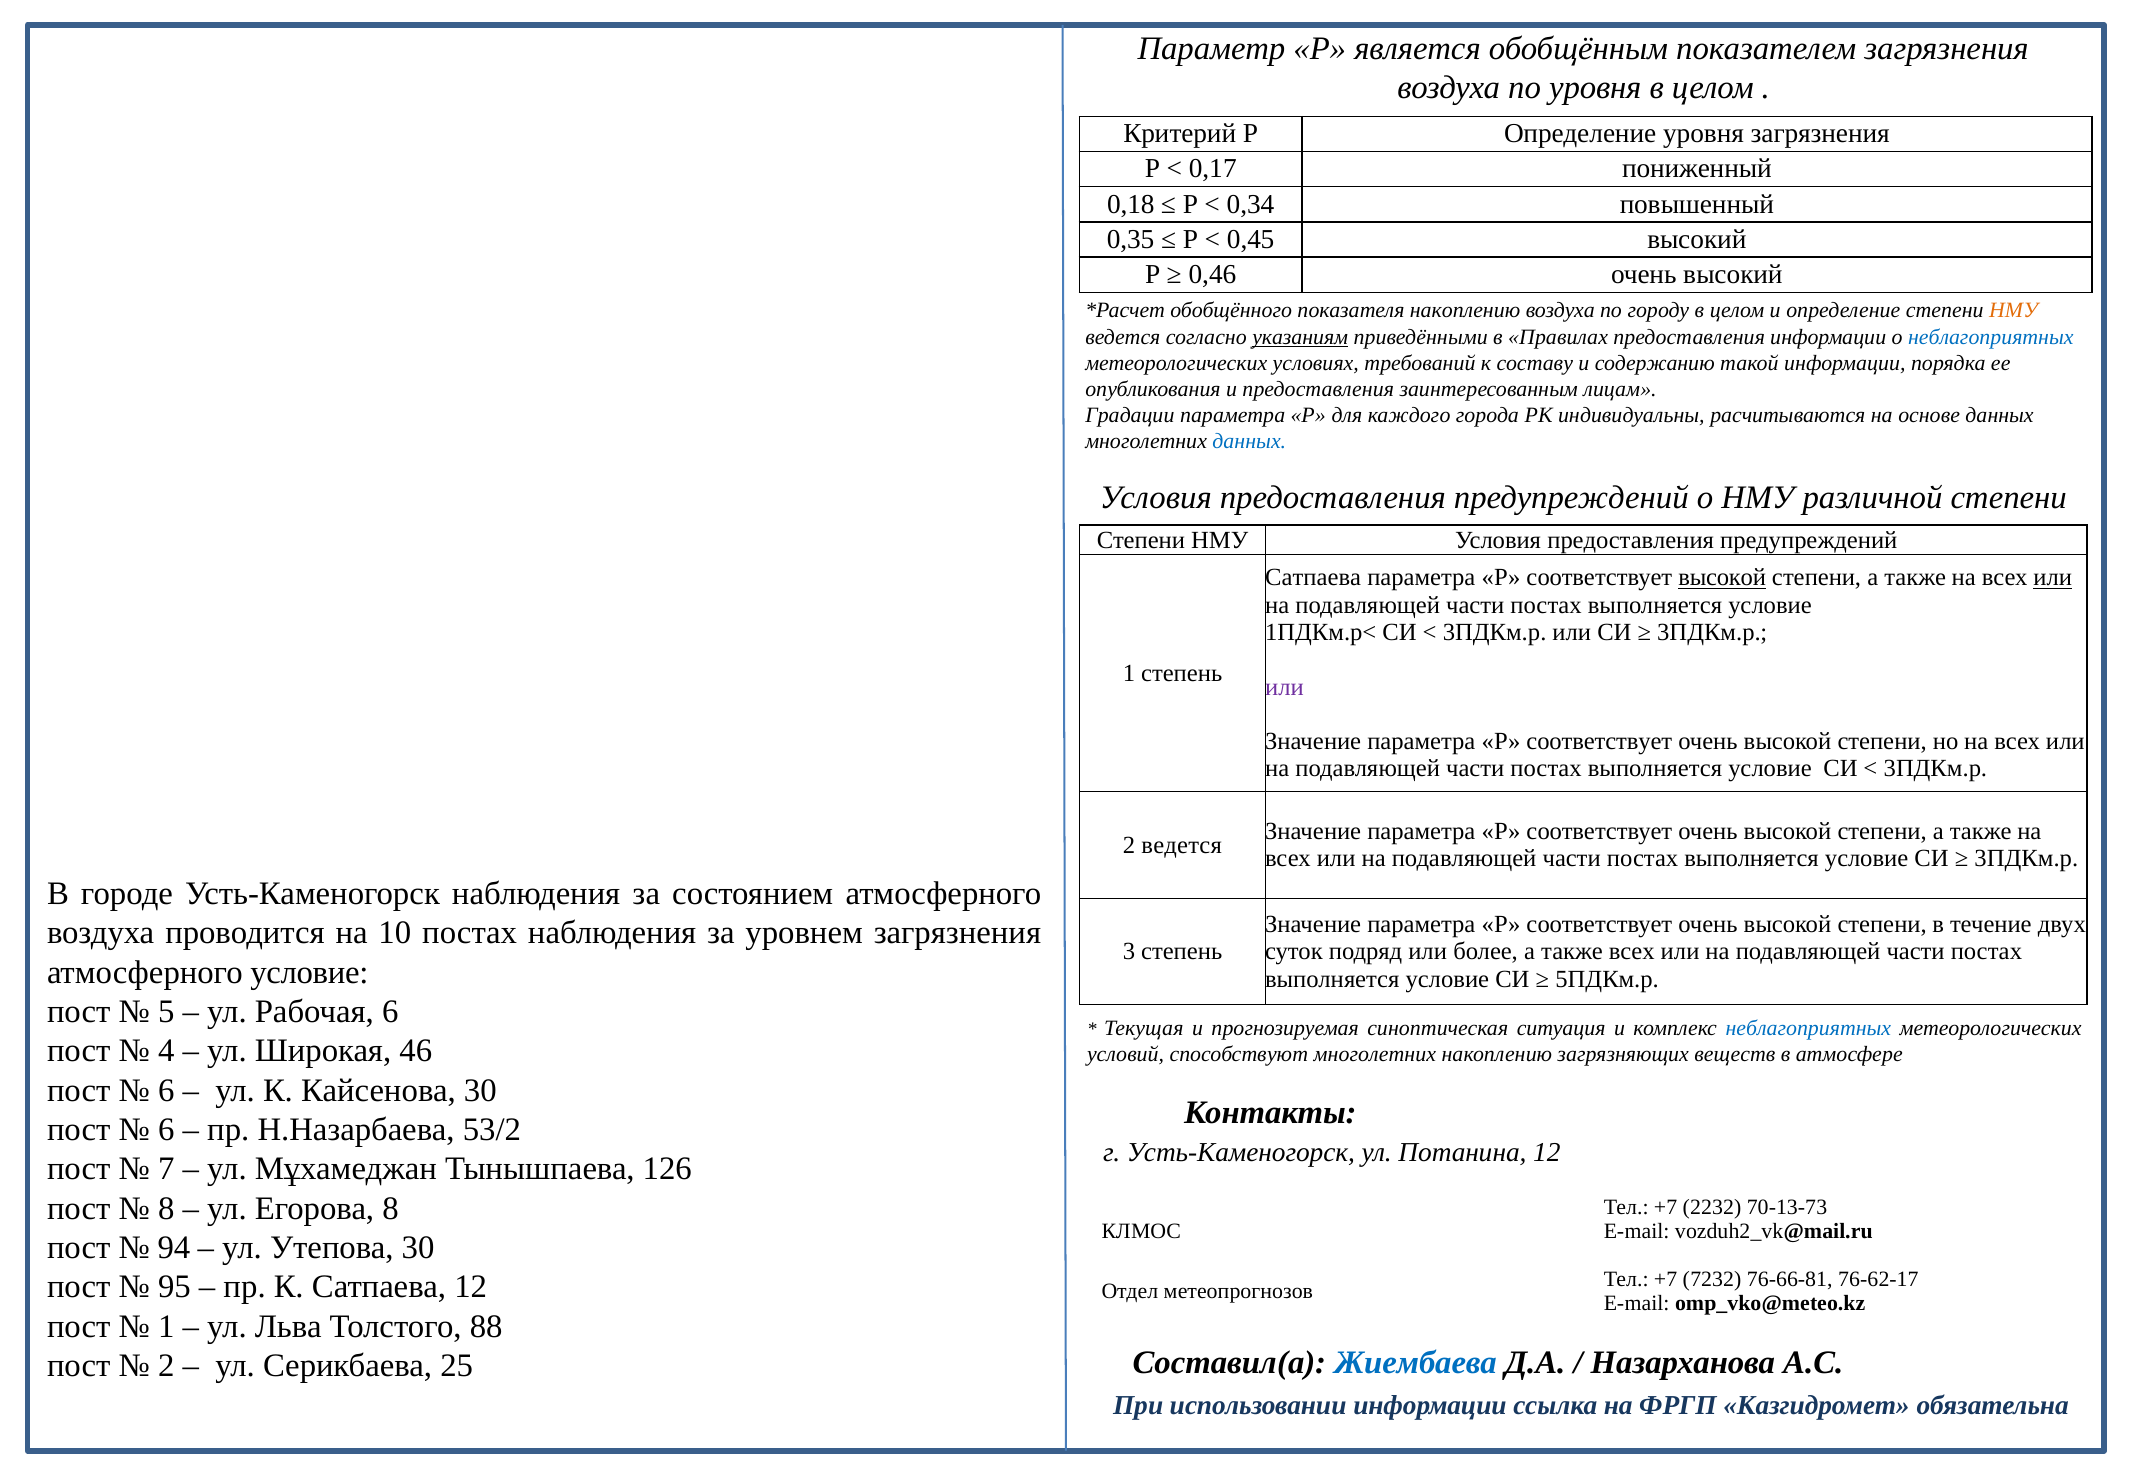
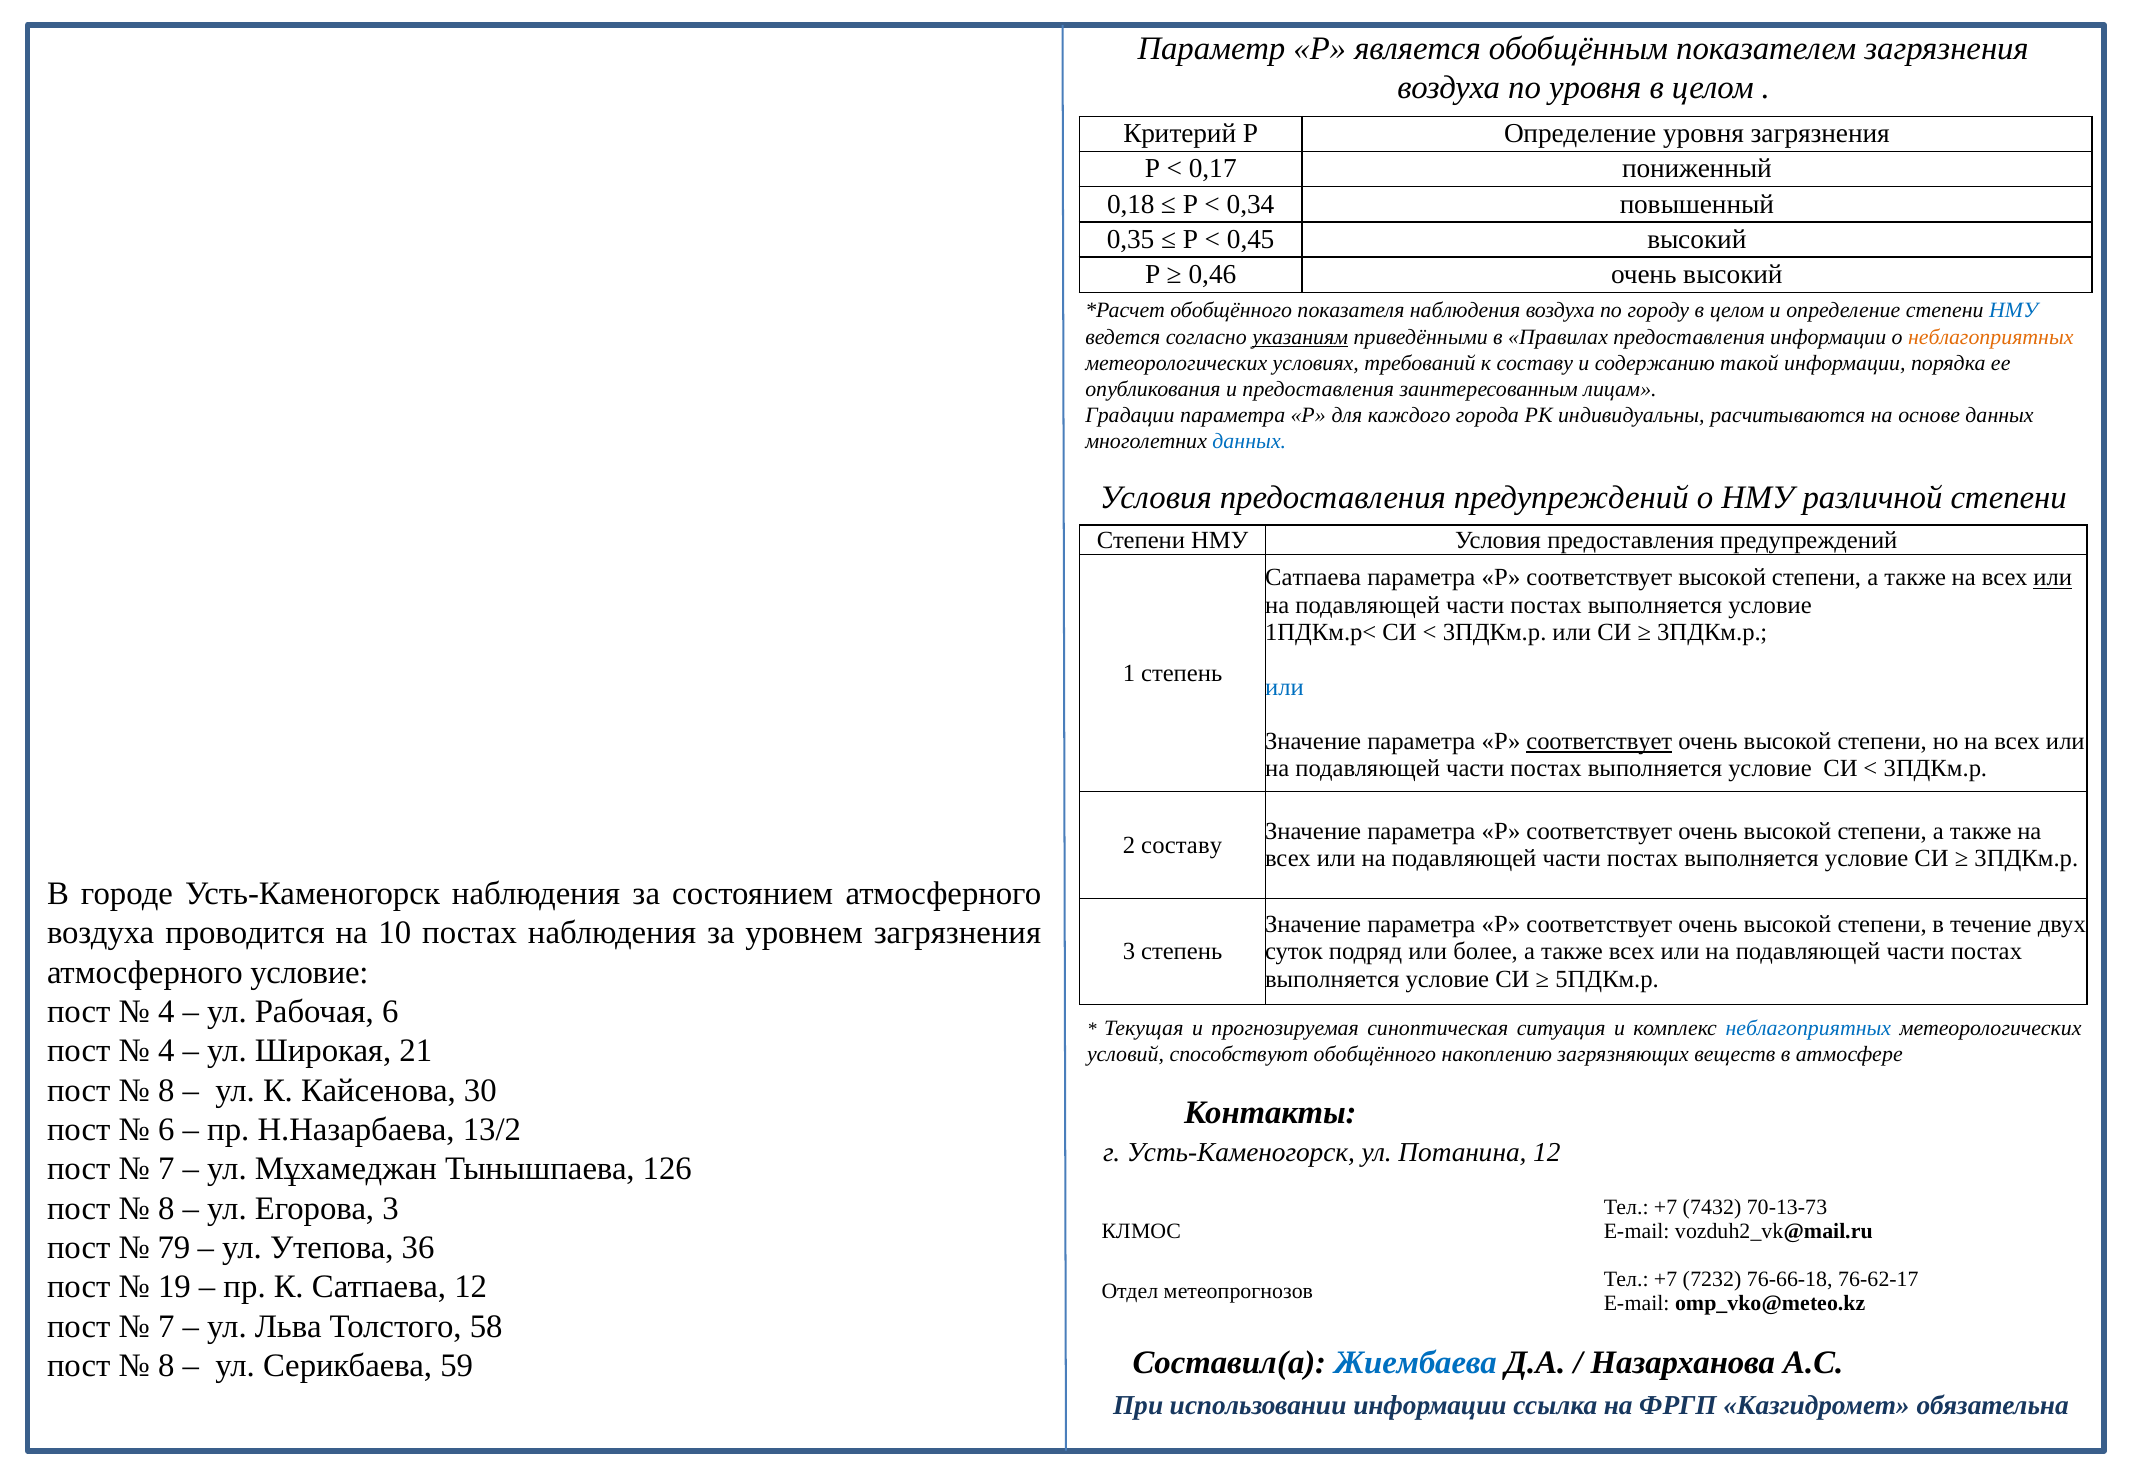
показателя накоплению: накоплению -> наблюдения (1465, 311)
НМУ colour: orange -> blue (2013, 311)
неблагоприятных colour: blue -> orange (1991, 337)
высокой underline: present -> none (1722, 578)
или colour: purple -> blue (1285, 687)
соответствует underline: none -> present (1599, 741)
2 ведется: ведется -> составу (1182, 845)
5: 5 -> 4 (166, 1012)
46: 46 -> 21 (416, 1051)
способствуют многолетних: многолетних -> обобщённого (1375, 1054)
6: 6 -> 8 (166, 1090)
53/2: 53/2 -> 13/2 (492, 1130)
Егорова 8: 8 -> 3 (391, 1208)
2232: 2232 -> 7432 (1712, 1207)
94: 94 -> 79 (174, 1248)
Утепова 30: 30 -> 36 (418, 1248)
76-66-81: 76-66-81 -> 76-66-18 (1790, 1279)
95: 95 -> 19 (174, 1287)
1: 1 -> 7 (166, 1326)
88: 88 -> 58 (486, 1326)
2: 2 -> 8 (166, 1366)
25: 25 -> 59 (457, 1366)
